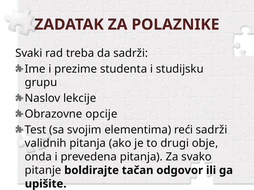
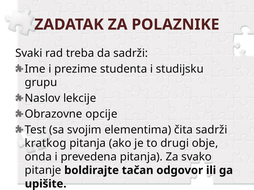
reći: reći -> čita (184, 130)
validnih: validnih -> kratkog (46, 144)
